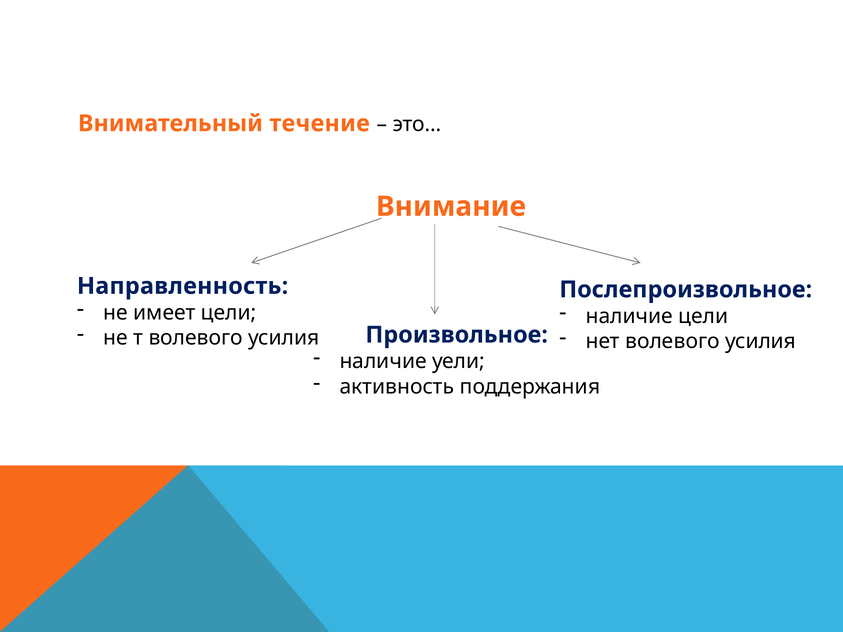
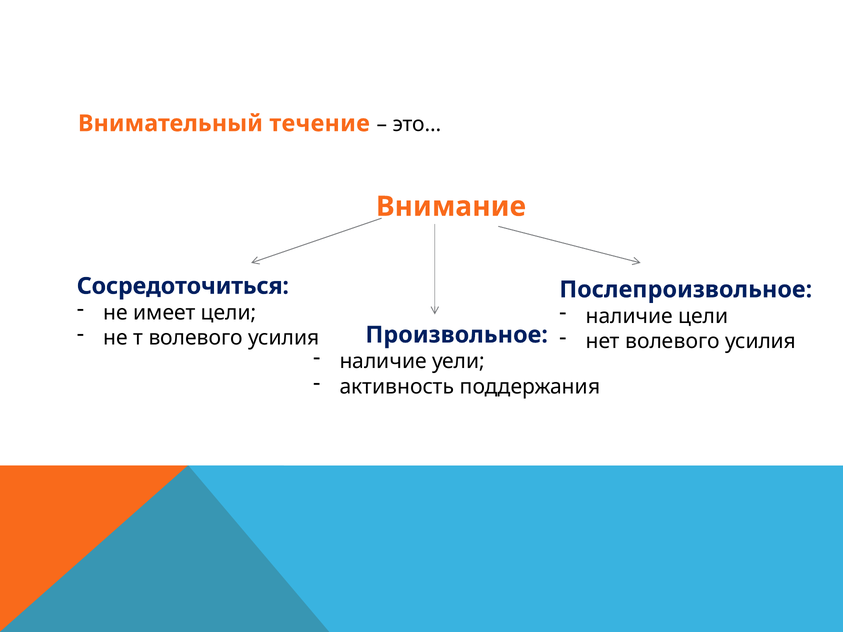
Направленность: Направленность -> Сосредоточиться (183, 286)
